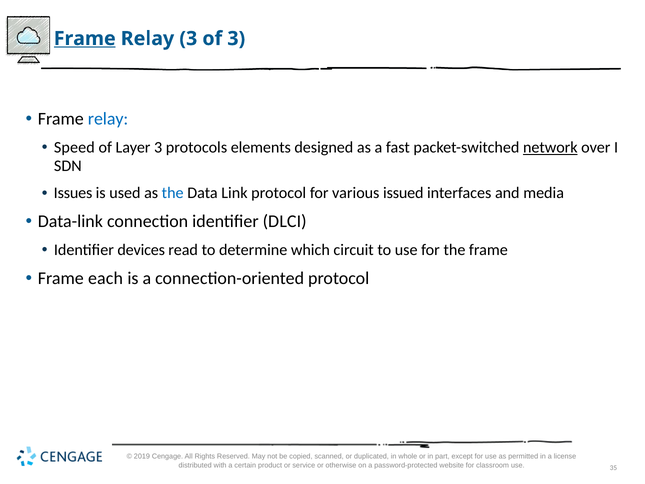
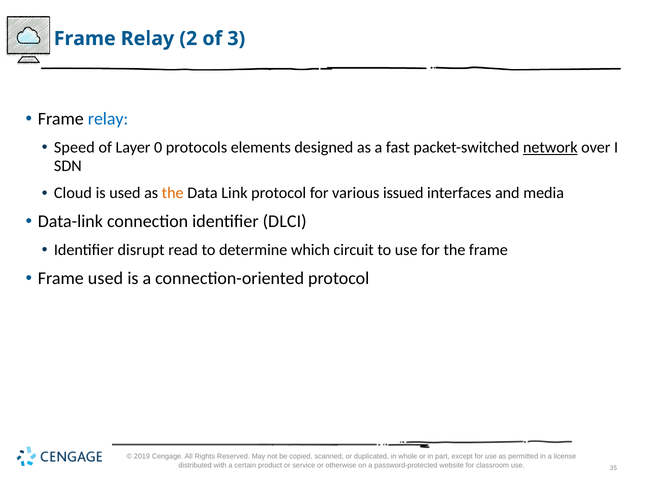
Frame underline: present -> none (85, 39)
Relay 3: 3 -> 2 (188, 39)
Layer 3: 3 -> 0 (158, 147)
Issues: Issues -> Cloud (73, 193)
the colour: blue -> orange (173, 193)
devices: devices -> disrupt (141, 250)
Frame each: each -> used (106, 278)
